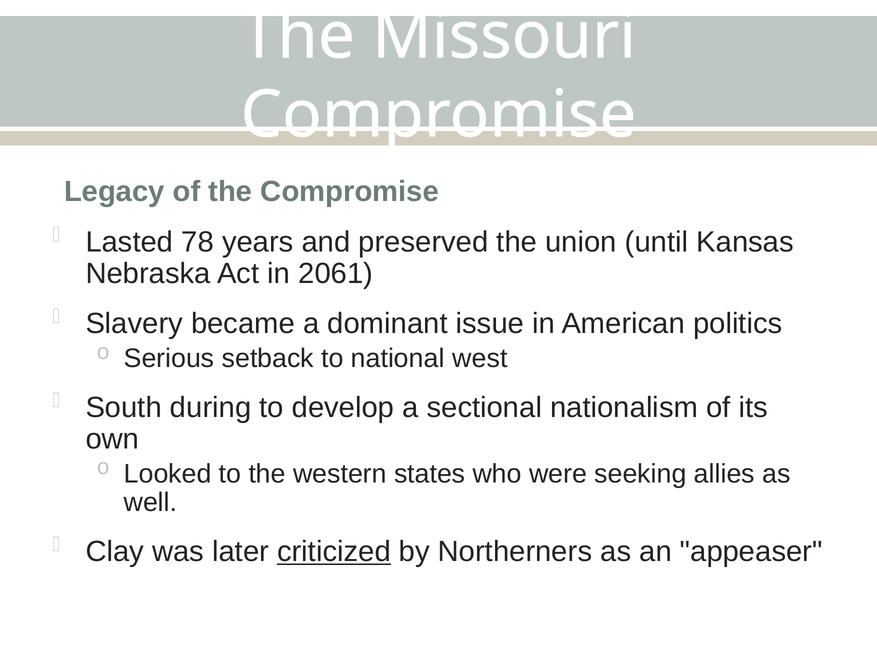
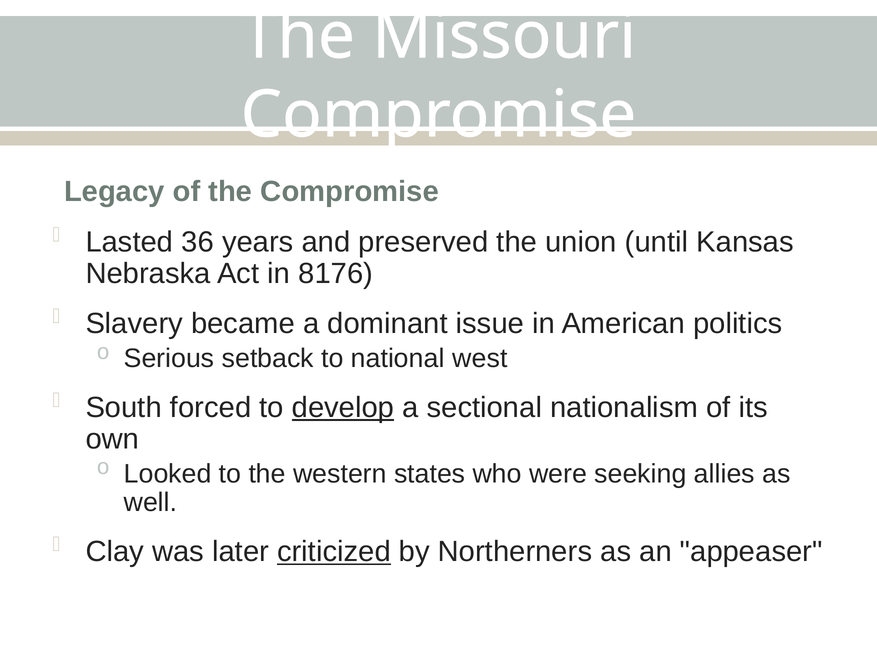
78: 78 -> 36 (198, 242)
2061: 2061 -> 8176 (336, 274)
during: during -> forced (211, 408)
develop underline: none -> present (343, 408)
